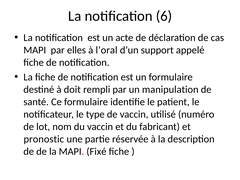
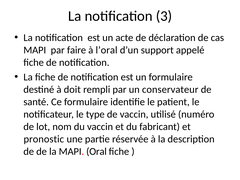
6: 6 -> 3 (164, 16)
elles: elles -> faire (77, 50)
manipulation: manipulation -> conservateur (170, 89)
Fixé: Fixé -> Oral (96, 151)
